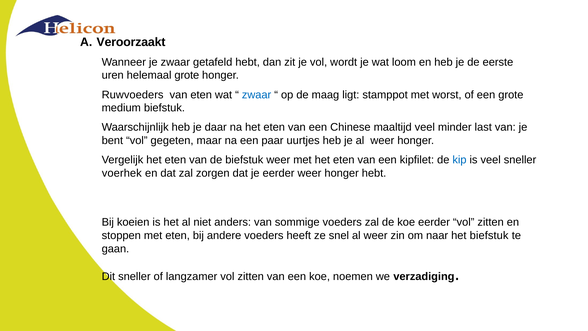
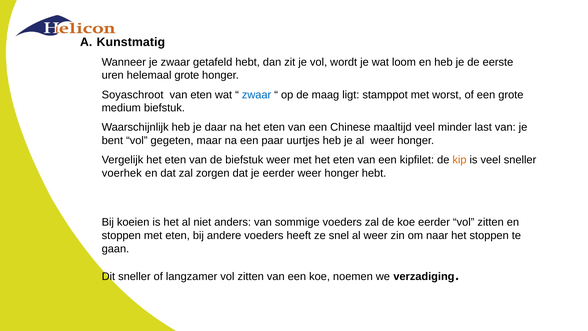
Veroorzaakt: Veroorzaakt -> Kunstmatig (131, 42)
Ruwvoeders: Ruwvoeders -> Soyaschroot (133, 95)
kip colour: blue -> orange (459, 160)
het biefstuk: biefstuk -> stoppen (489, 235)
